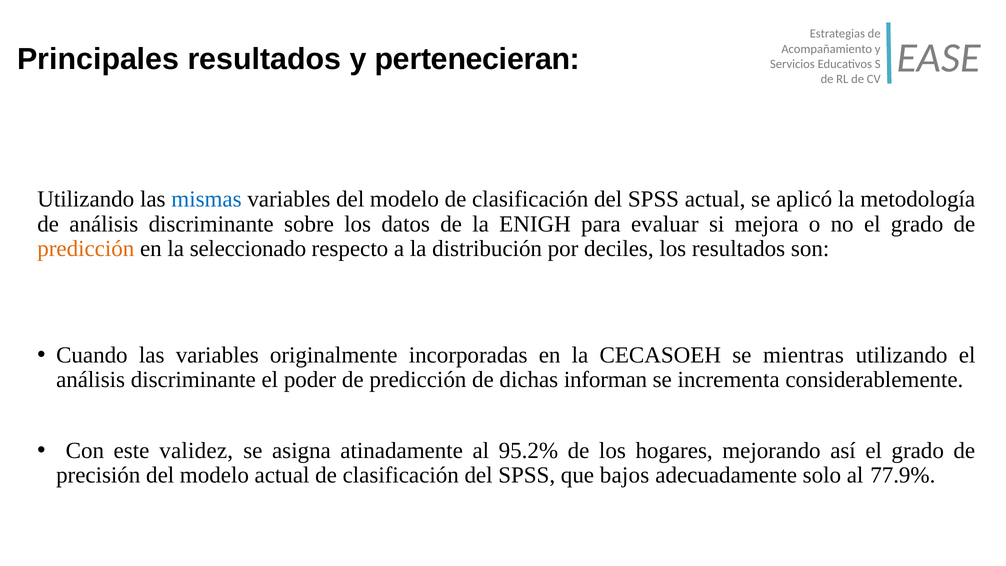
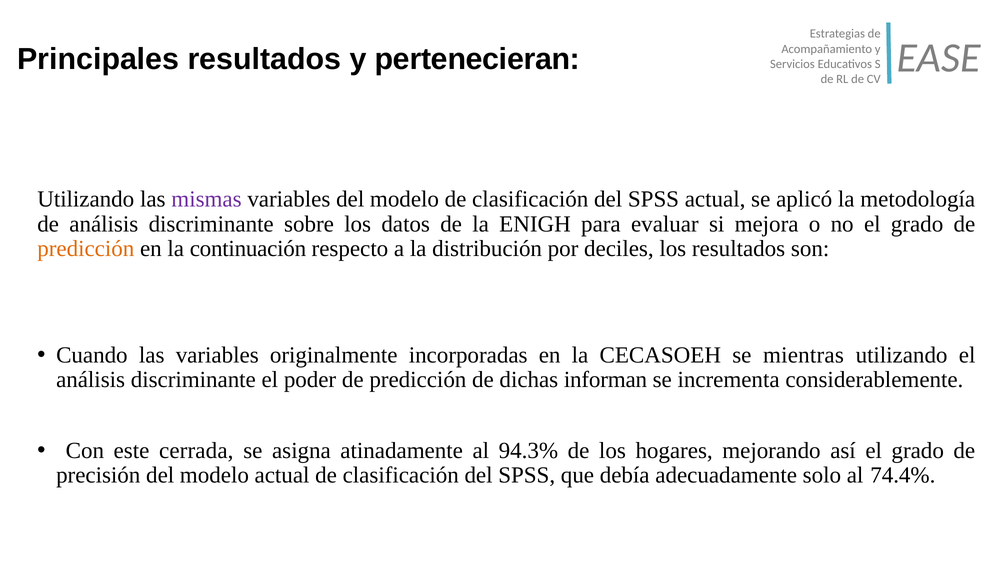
mismas colour: blue -> purple (207, 199)
seleccionado: seleccionado -> continuación (248, 249)
validez: validez -> cerrada (196, 450)
95.2%: 95.2% -> 94.3% (528, 450)
bajos: bajos -> debía (625, 475)
77.9%: 77.9% -> 74.4% (903, 475)
